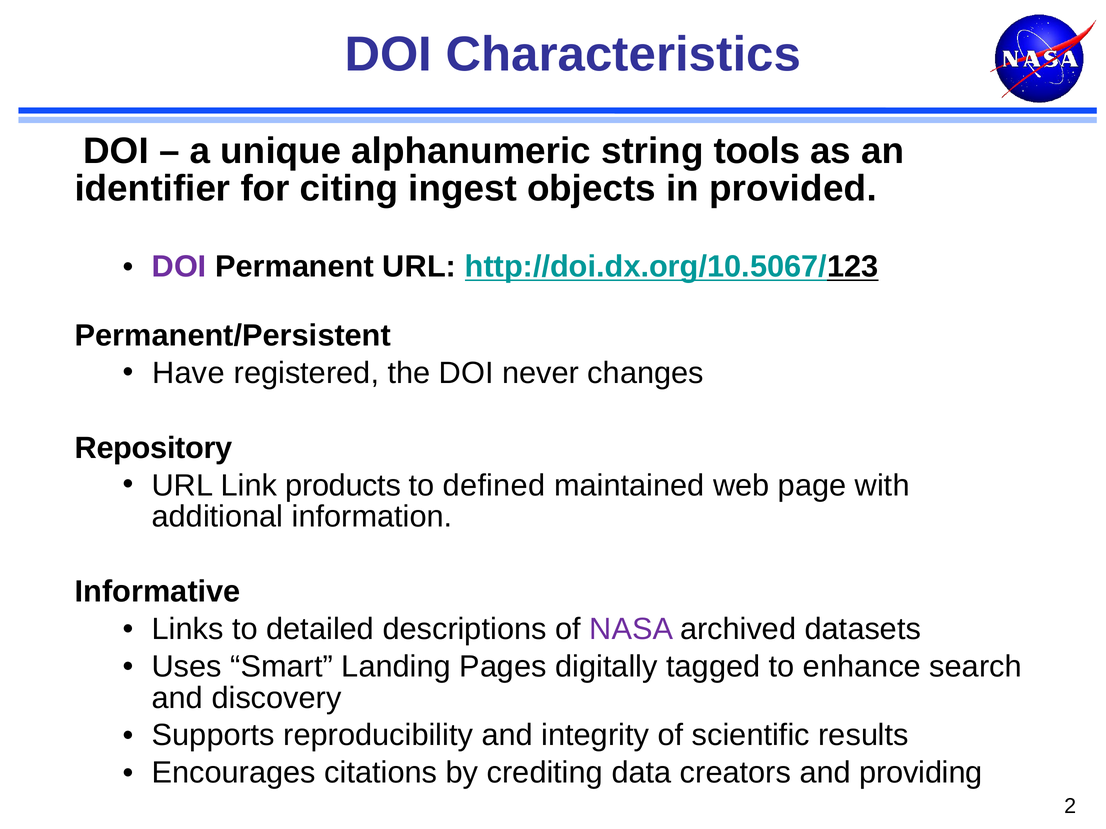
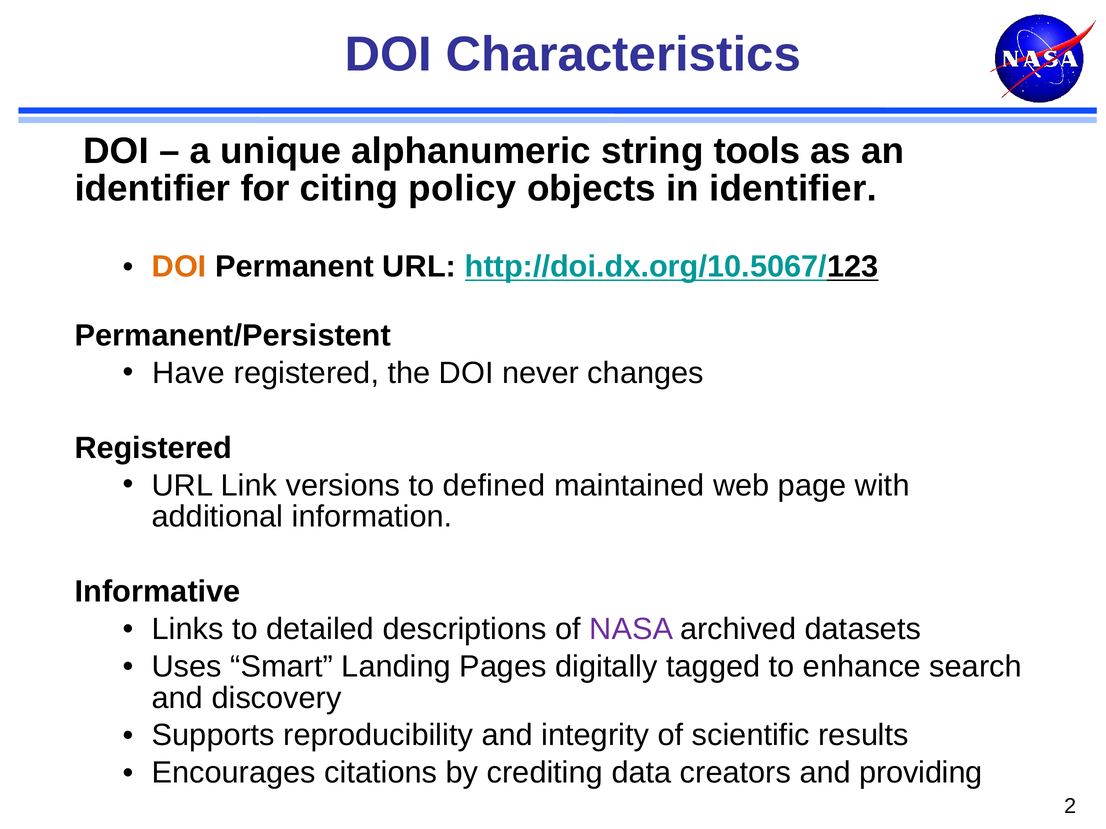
ingest: ingest -> policy (462, 189)
in provided: provided -> identifier (793, 189)
DOI colour: purple -> orange (179, 267)
Repository: Repository -> Registered (153, 448)
products: products -> versions (343, 486)
